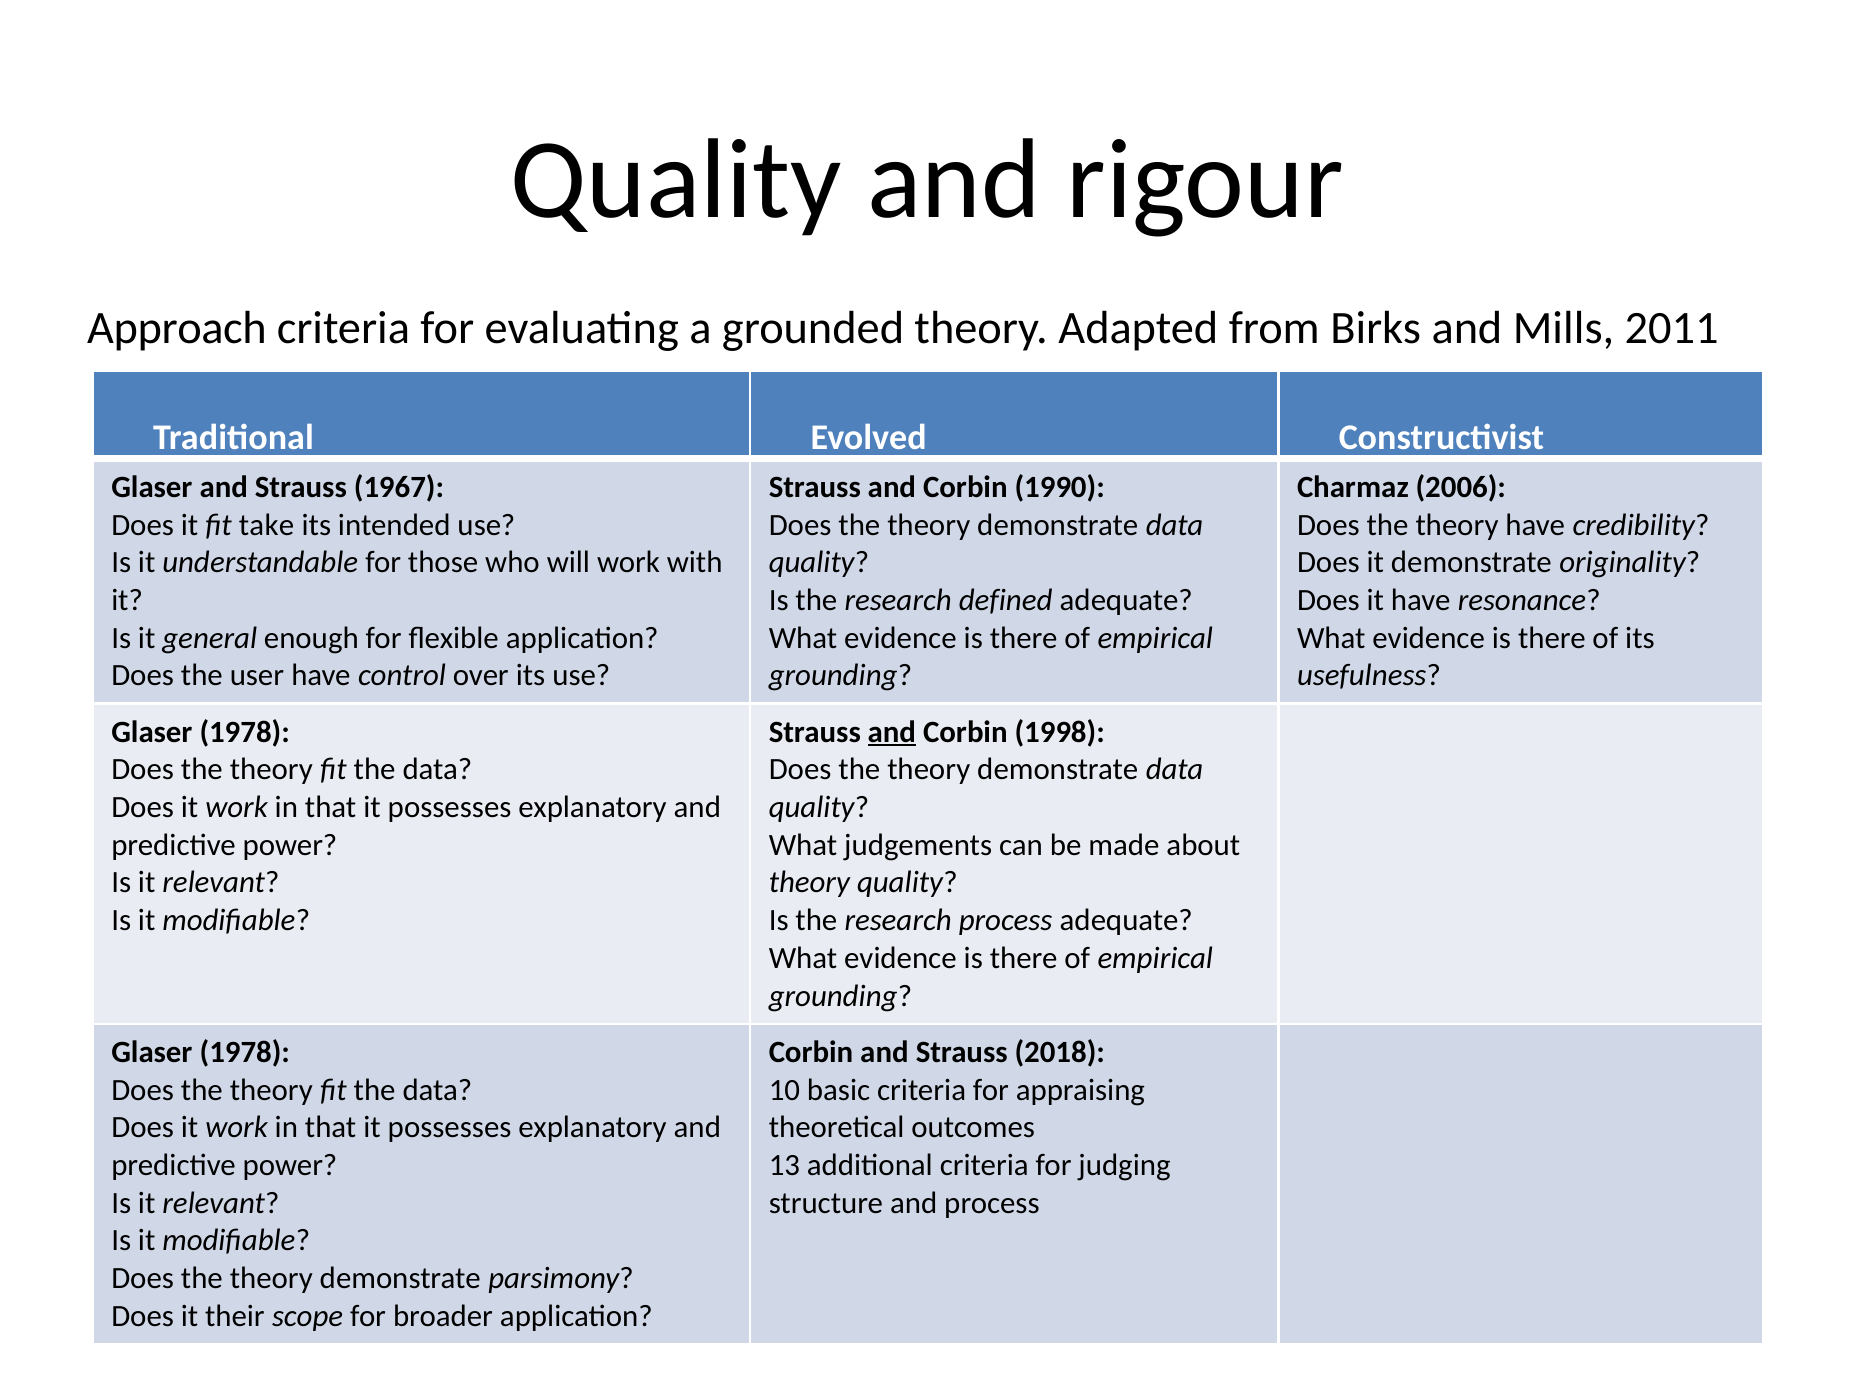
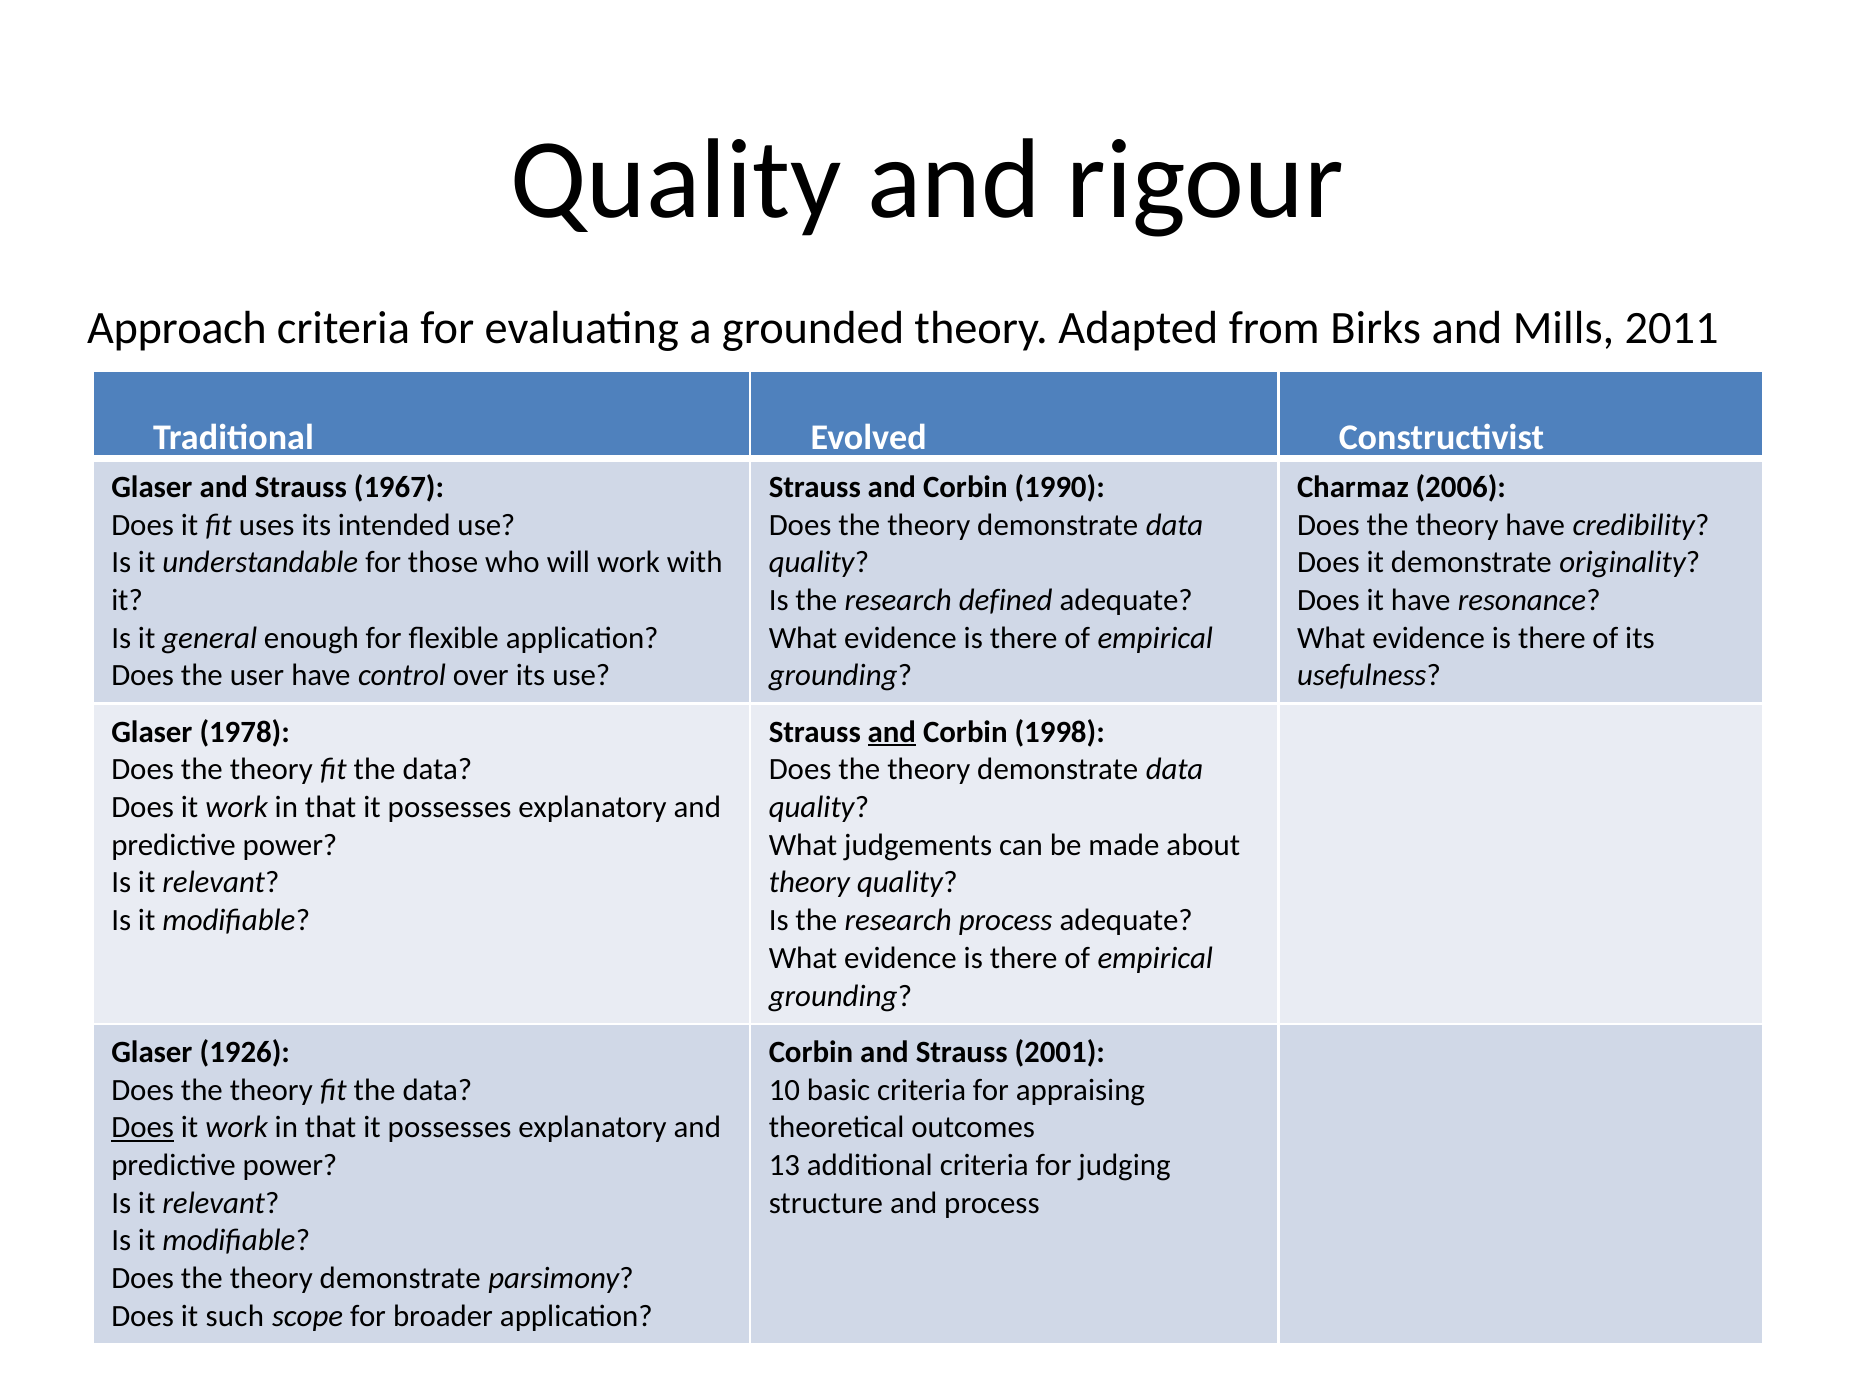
take: take -> uses (267, 525)
1978: 1978 -> 1926 (245, 1052)
2018: 2018 -> 2001 (1060, 1052)
Does underline: none -> present (143, 1128)
their: their -> such (235, 1316)
